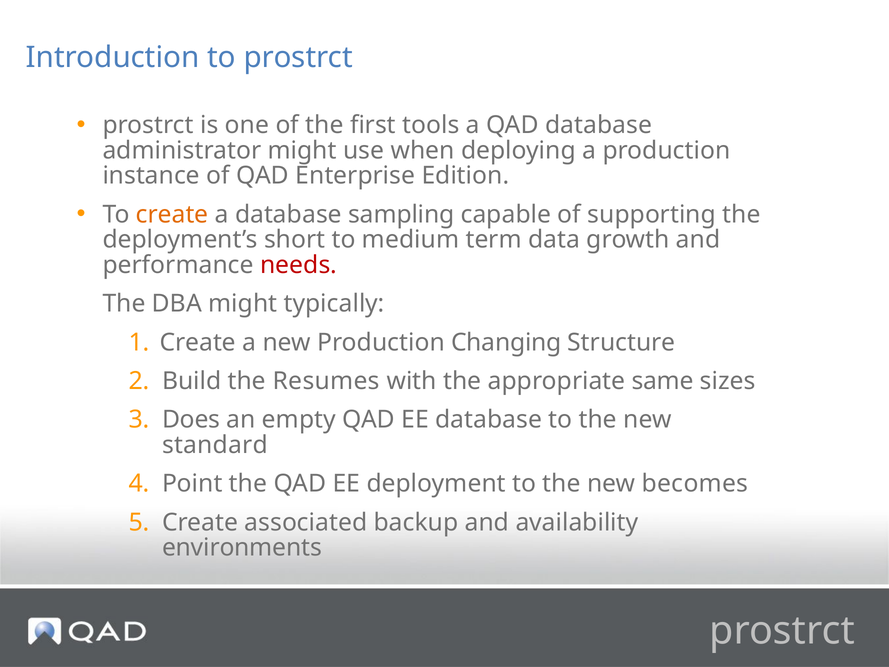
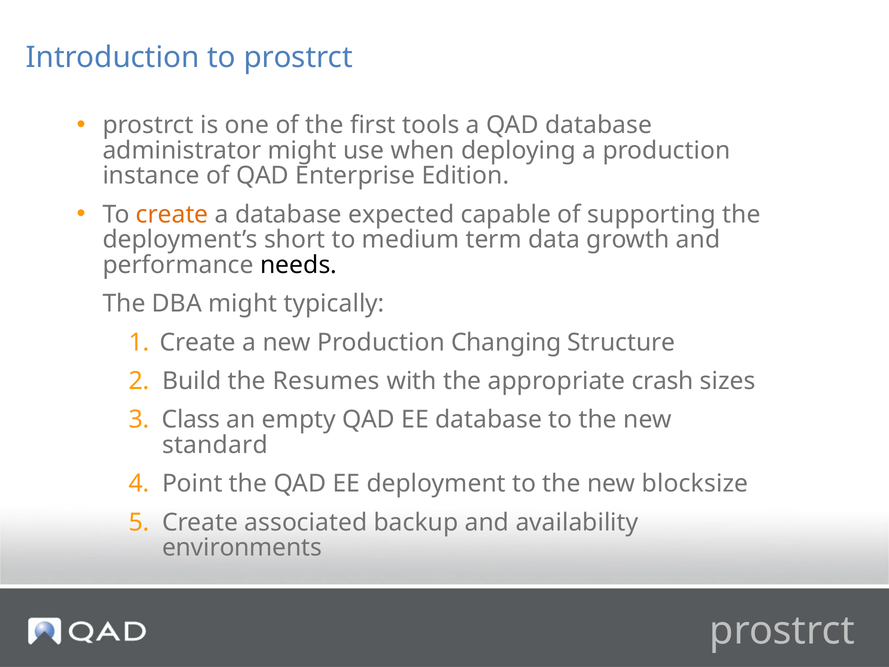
sampling: sampling -> expected (401, 214)
needs colour: red -> black (299, 265)
same: same -> crash (663, 381)
Does: Does -> Class (191, 420)
becomes: becomes -> blocksize (695, 484)
